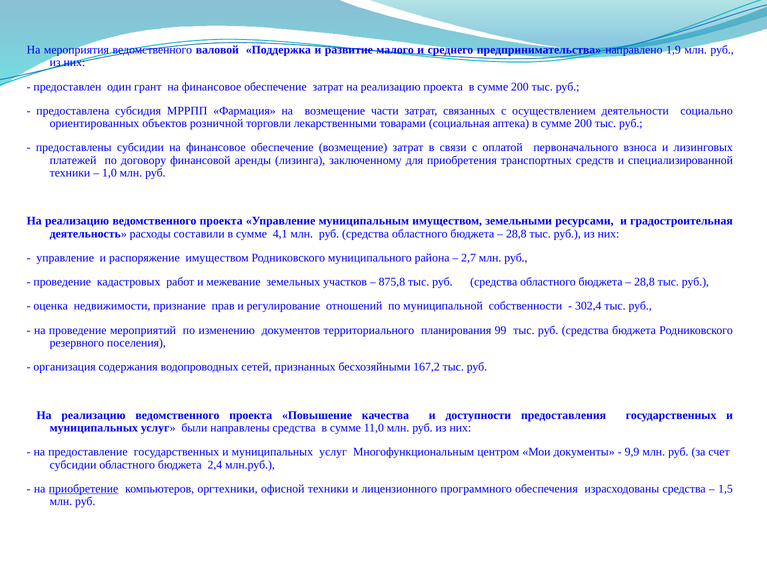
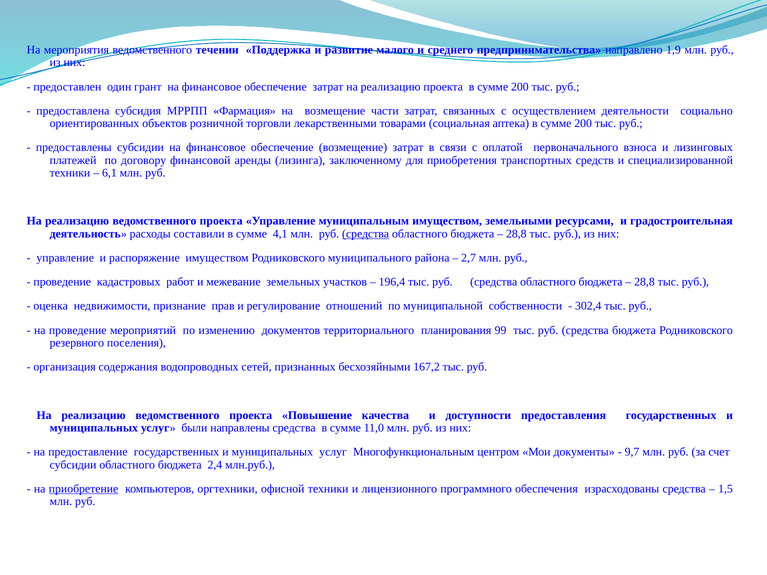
валовой: валовой -> течении (217, 50)
1,0: 1,0 -> 6,1 (109, 173)
средства underline: none -> present (366, 234)
875,8: 875,8 -> 196,4 (392, 282)
9,9: 9,9 -> 9,7 (632, 452)
